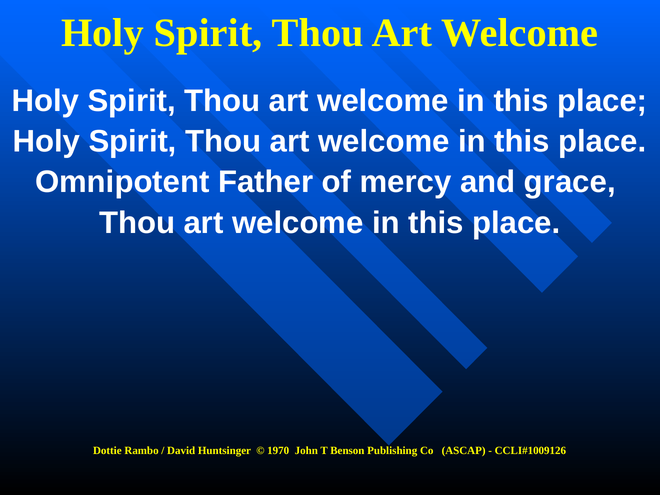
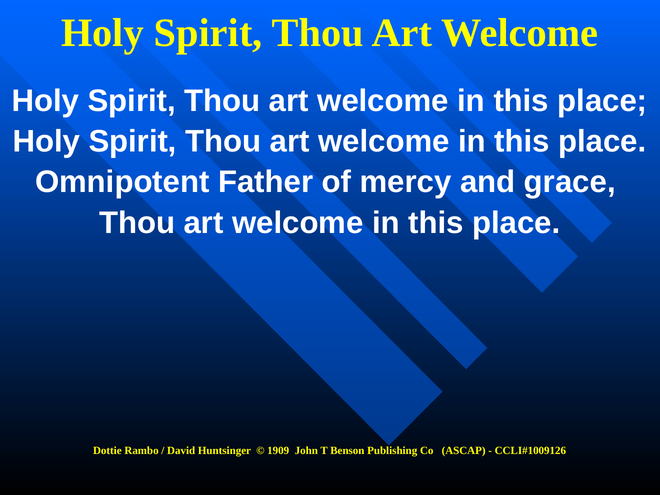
1970: 1970 -> 1909 (278, 451)
